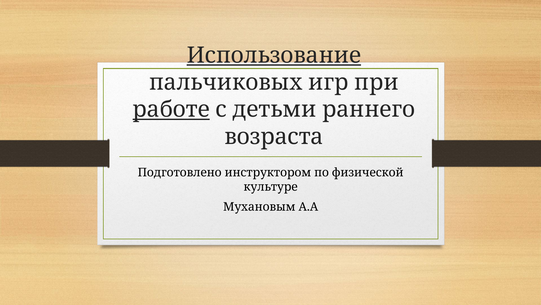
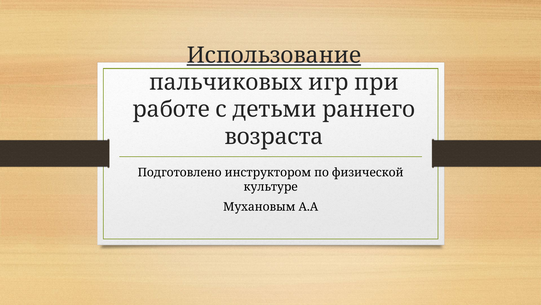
работе underline: present -> none (171, 109)
